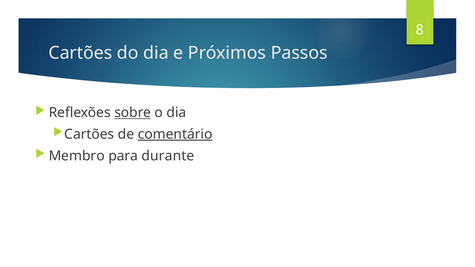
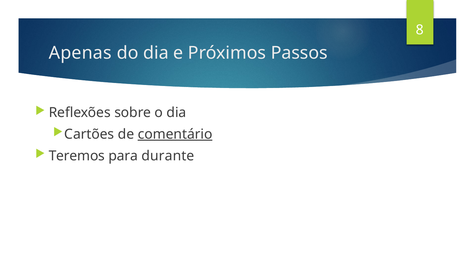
Cartões: Cartões -> Apenas (80, 53)
sobre underline: present -> none (133, 113)
Membro: Membro -> Teremos (77, 156)
